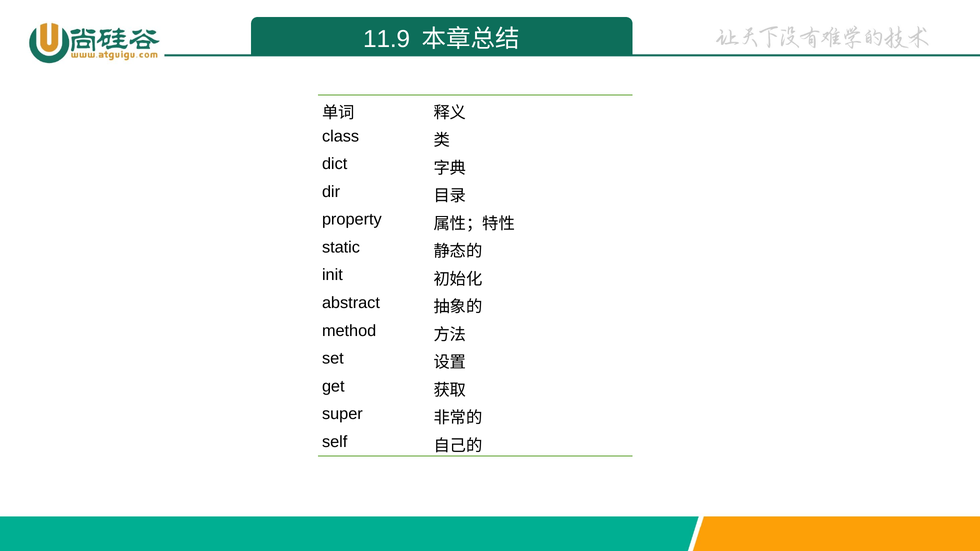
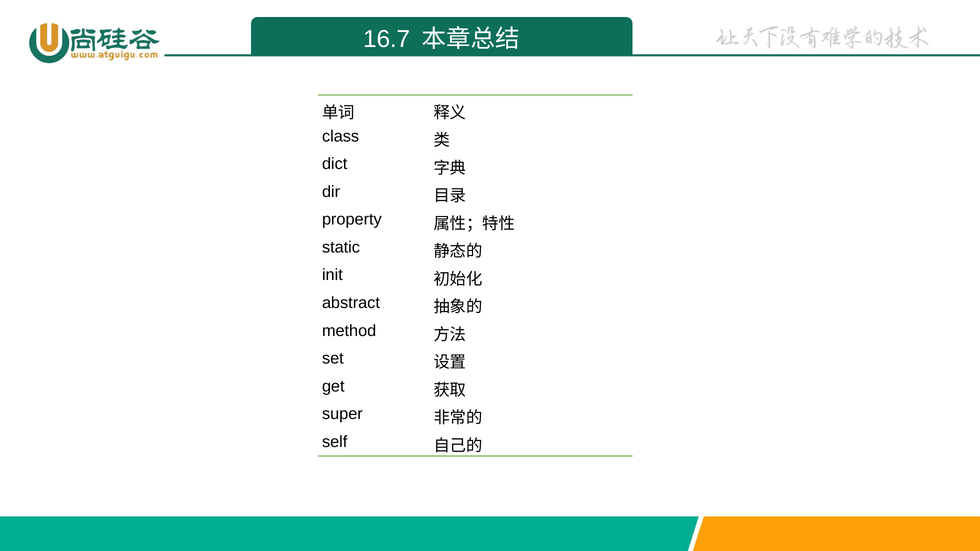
11.9: 11.9 -> 16.7 (387, 39)
